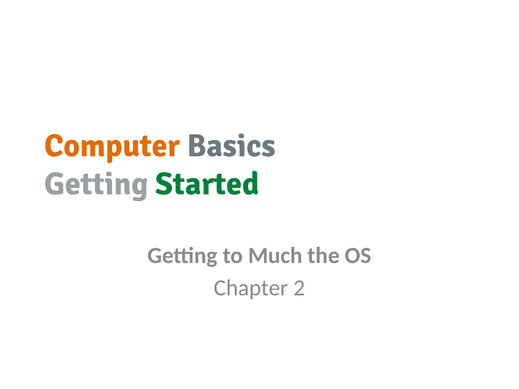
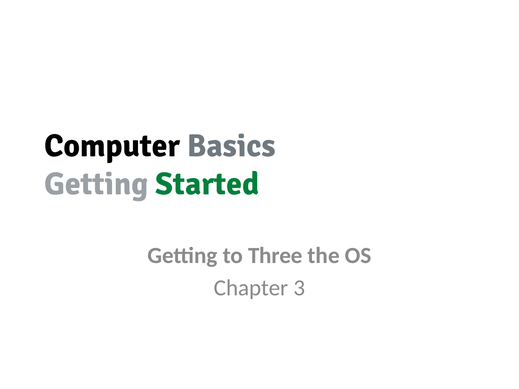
Computer colour: orange -> black (112, 146)
Much: Much -> Three (275, 256)
2: 2 -> 3 (299, 288)
